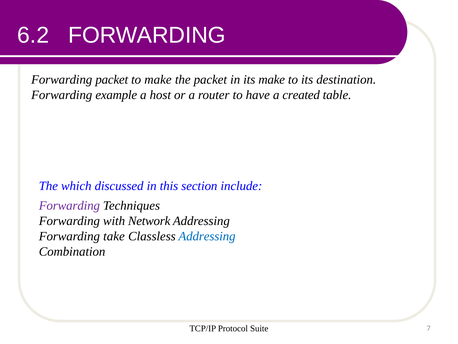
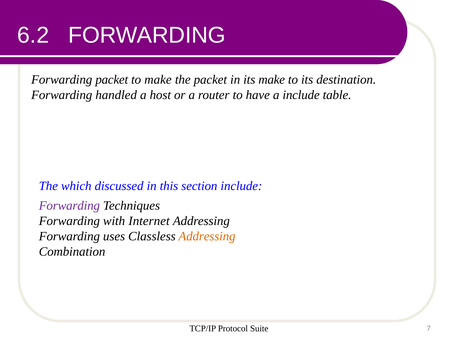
example: example -> handled (116, 95)
a created: created -> include (301, 95)
Network: Network -> Internet (149, 221)
take: take -> uses (114, 236)
Addressing colour: blue -> orange (207, 236)
